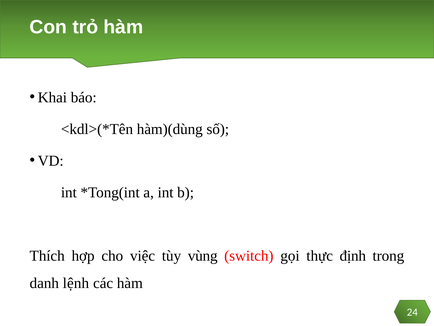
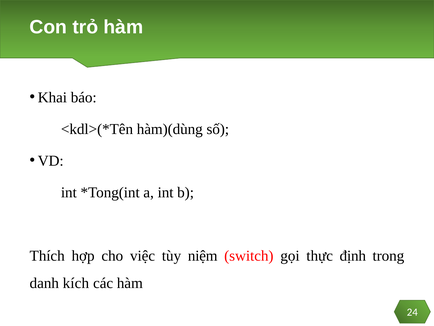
vùng: vùng -> niệm (203, 255)
lệnh: lệnh -> kích (76, 283)
